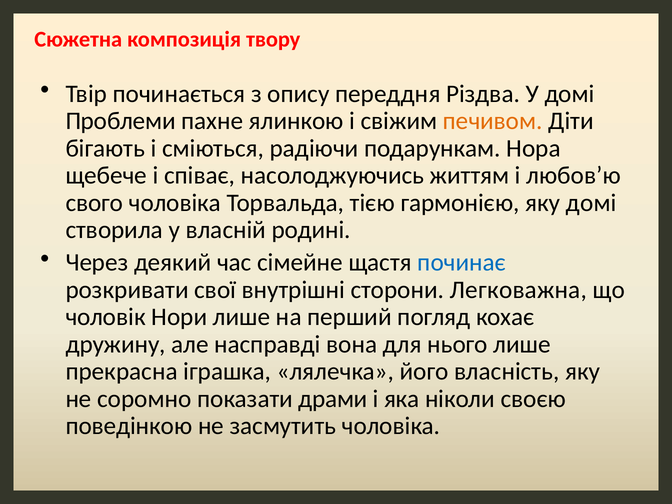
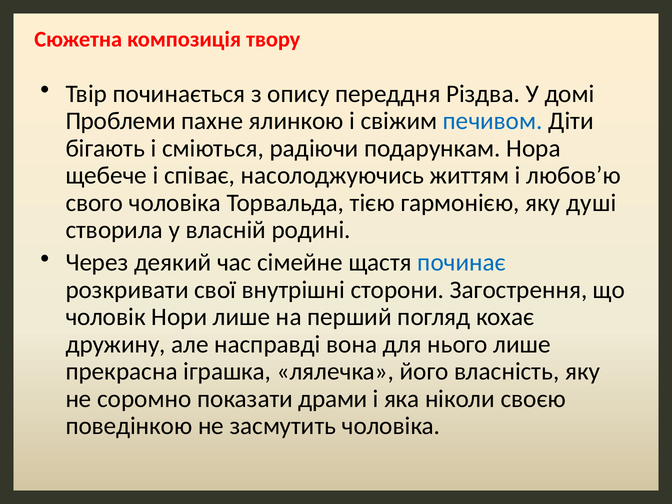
печивом colour: orange -> blue (493, 121)
яку домі: домі -> душі (591, 203)
Легковажна: Легковажна -> Загострення (519, 290)
